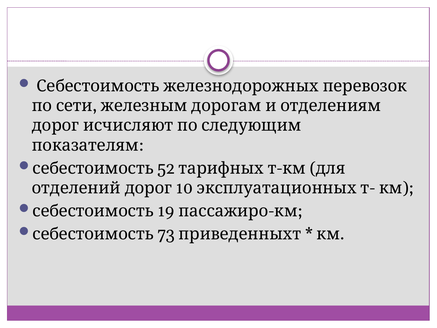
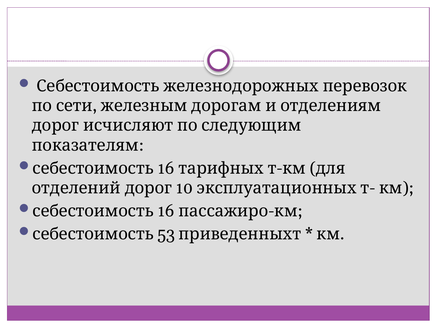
52: 52 -> 16 (166, 168)
19: 19 -> 16 (166, 211)
73: 73 -> 53 (166, 234)
